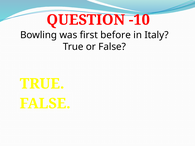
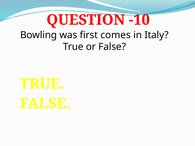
before: before -> comes (116, 35)
